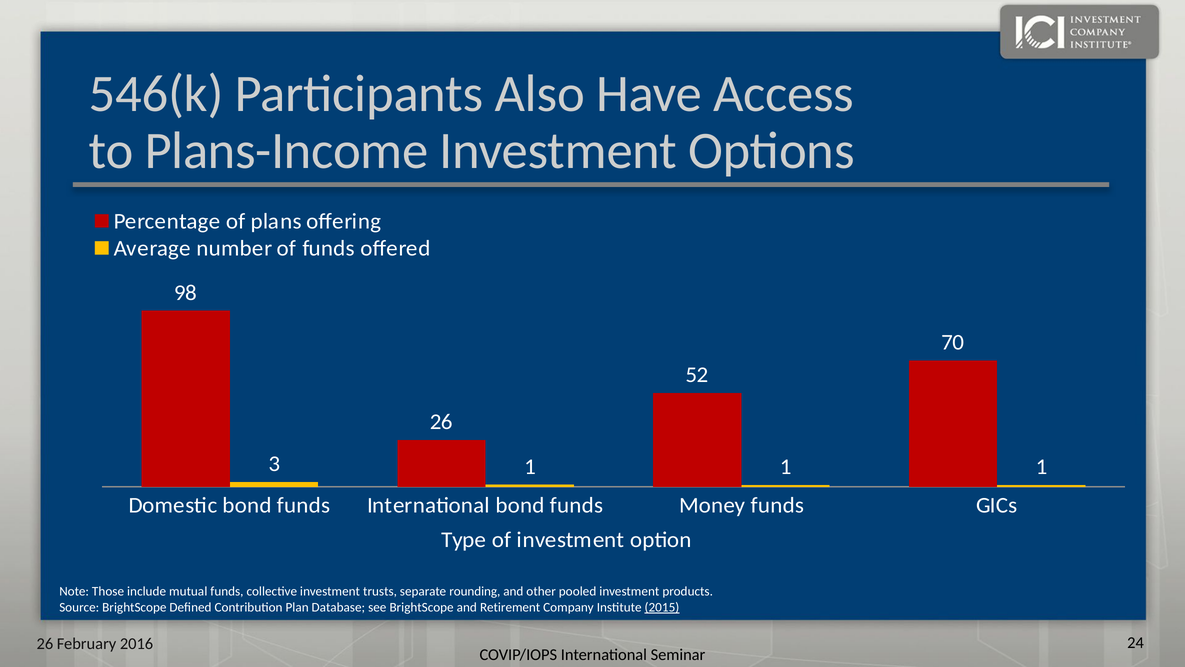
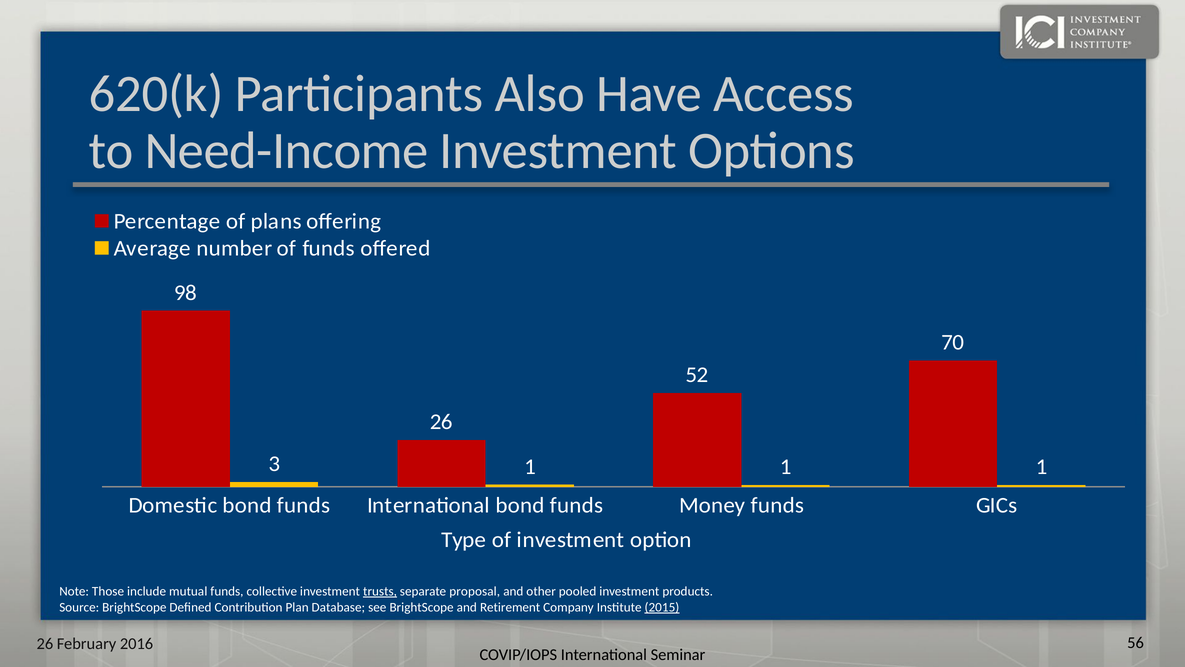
546(k: 546(k -> 620(k (156, 94)
Plans-Income: Plans-Income -> Need-Income (286, 151)
trusts underline: none -> present (380, 591)
rounding: rounding -> proposal (475, 591)
24: 24 -> 56 (1136, 643)
